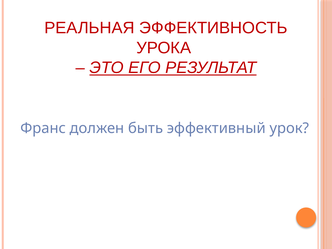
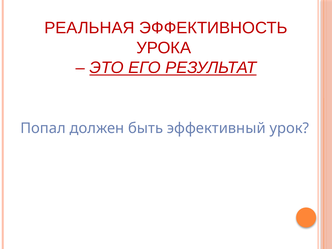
Франс: Франс -> Попал (43, 128)
